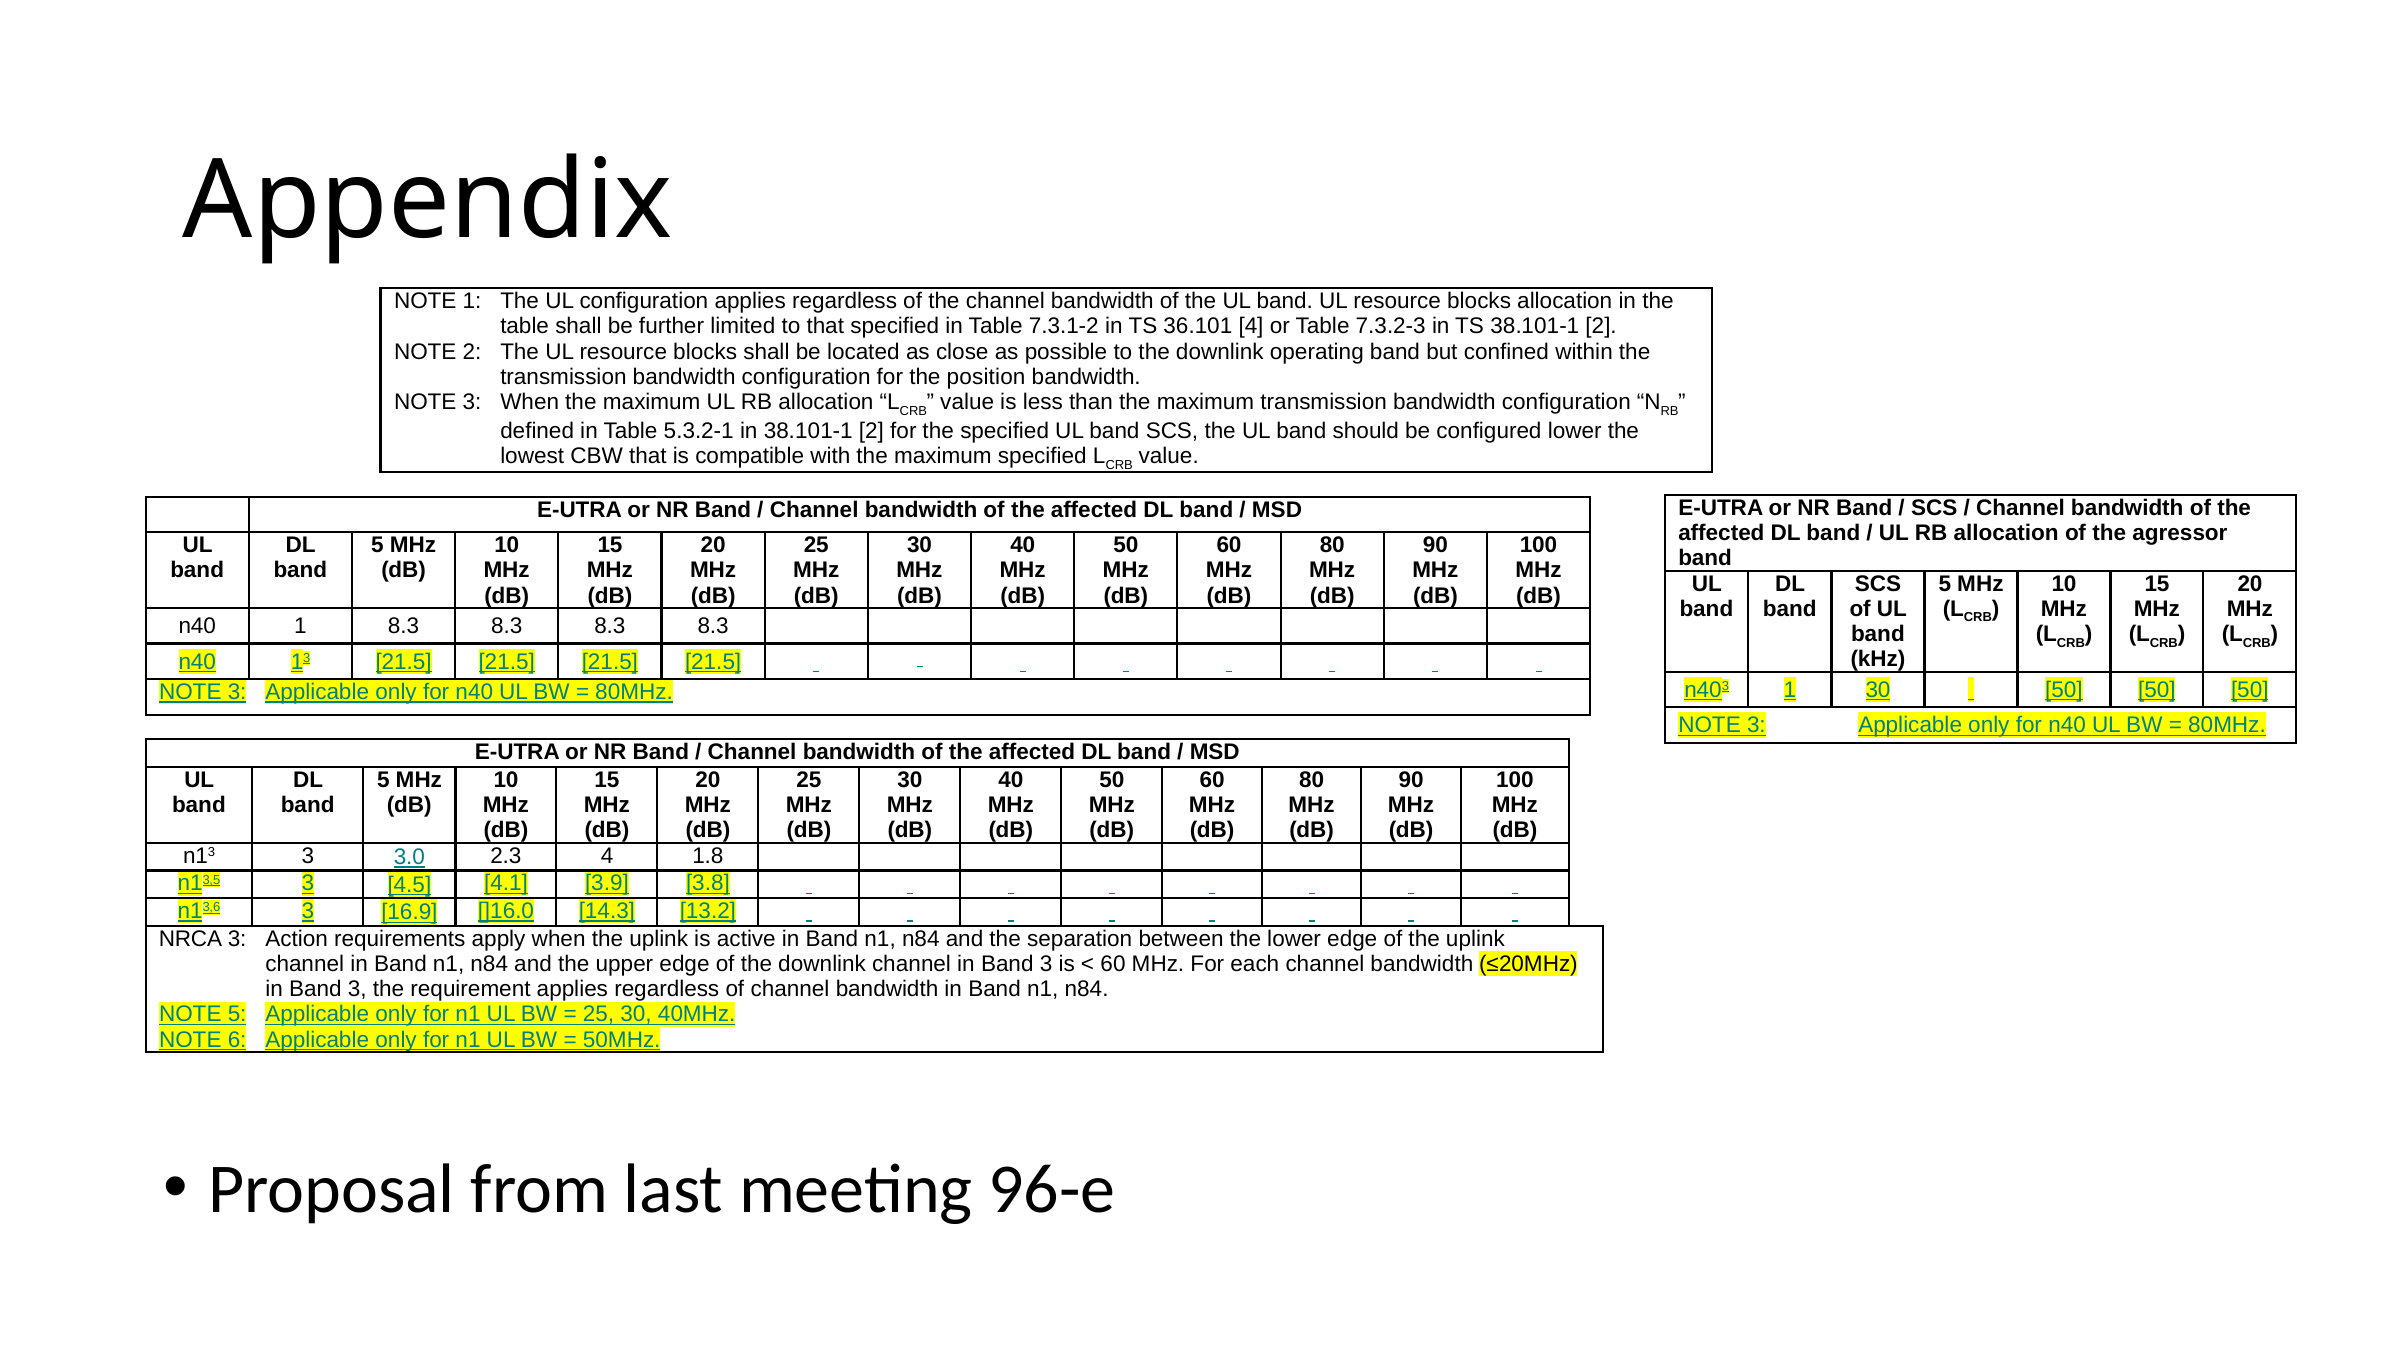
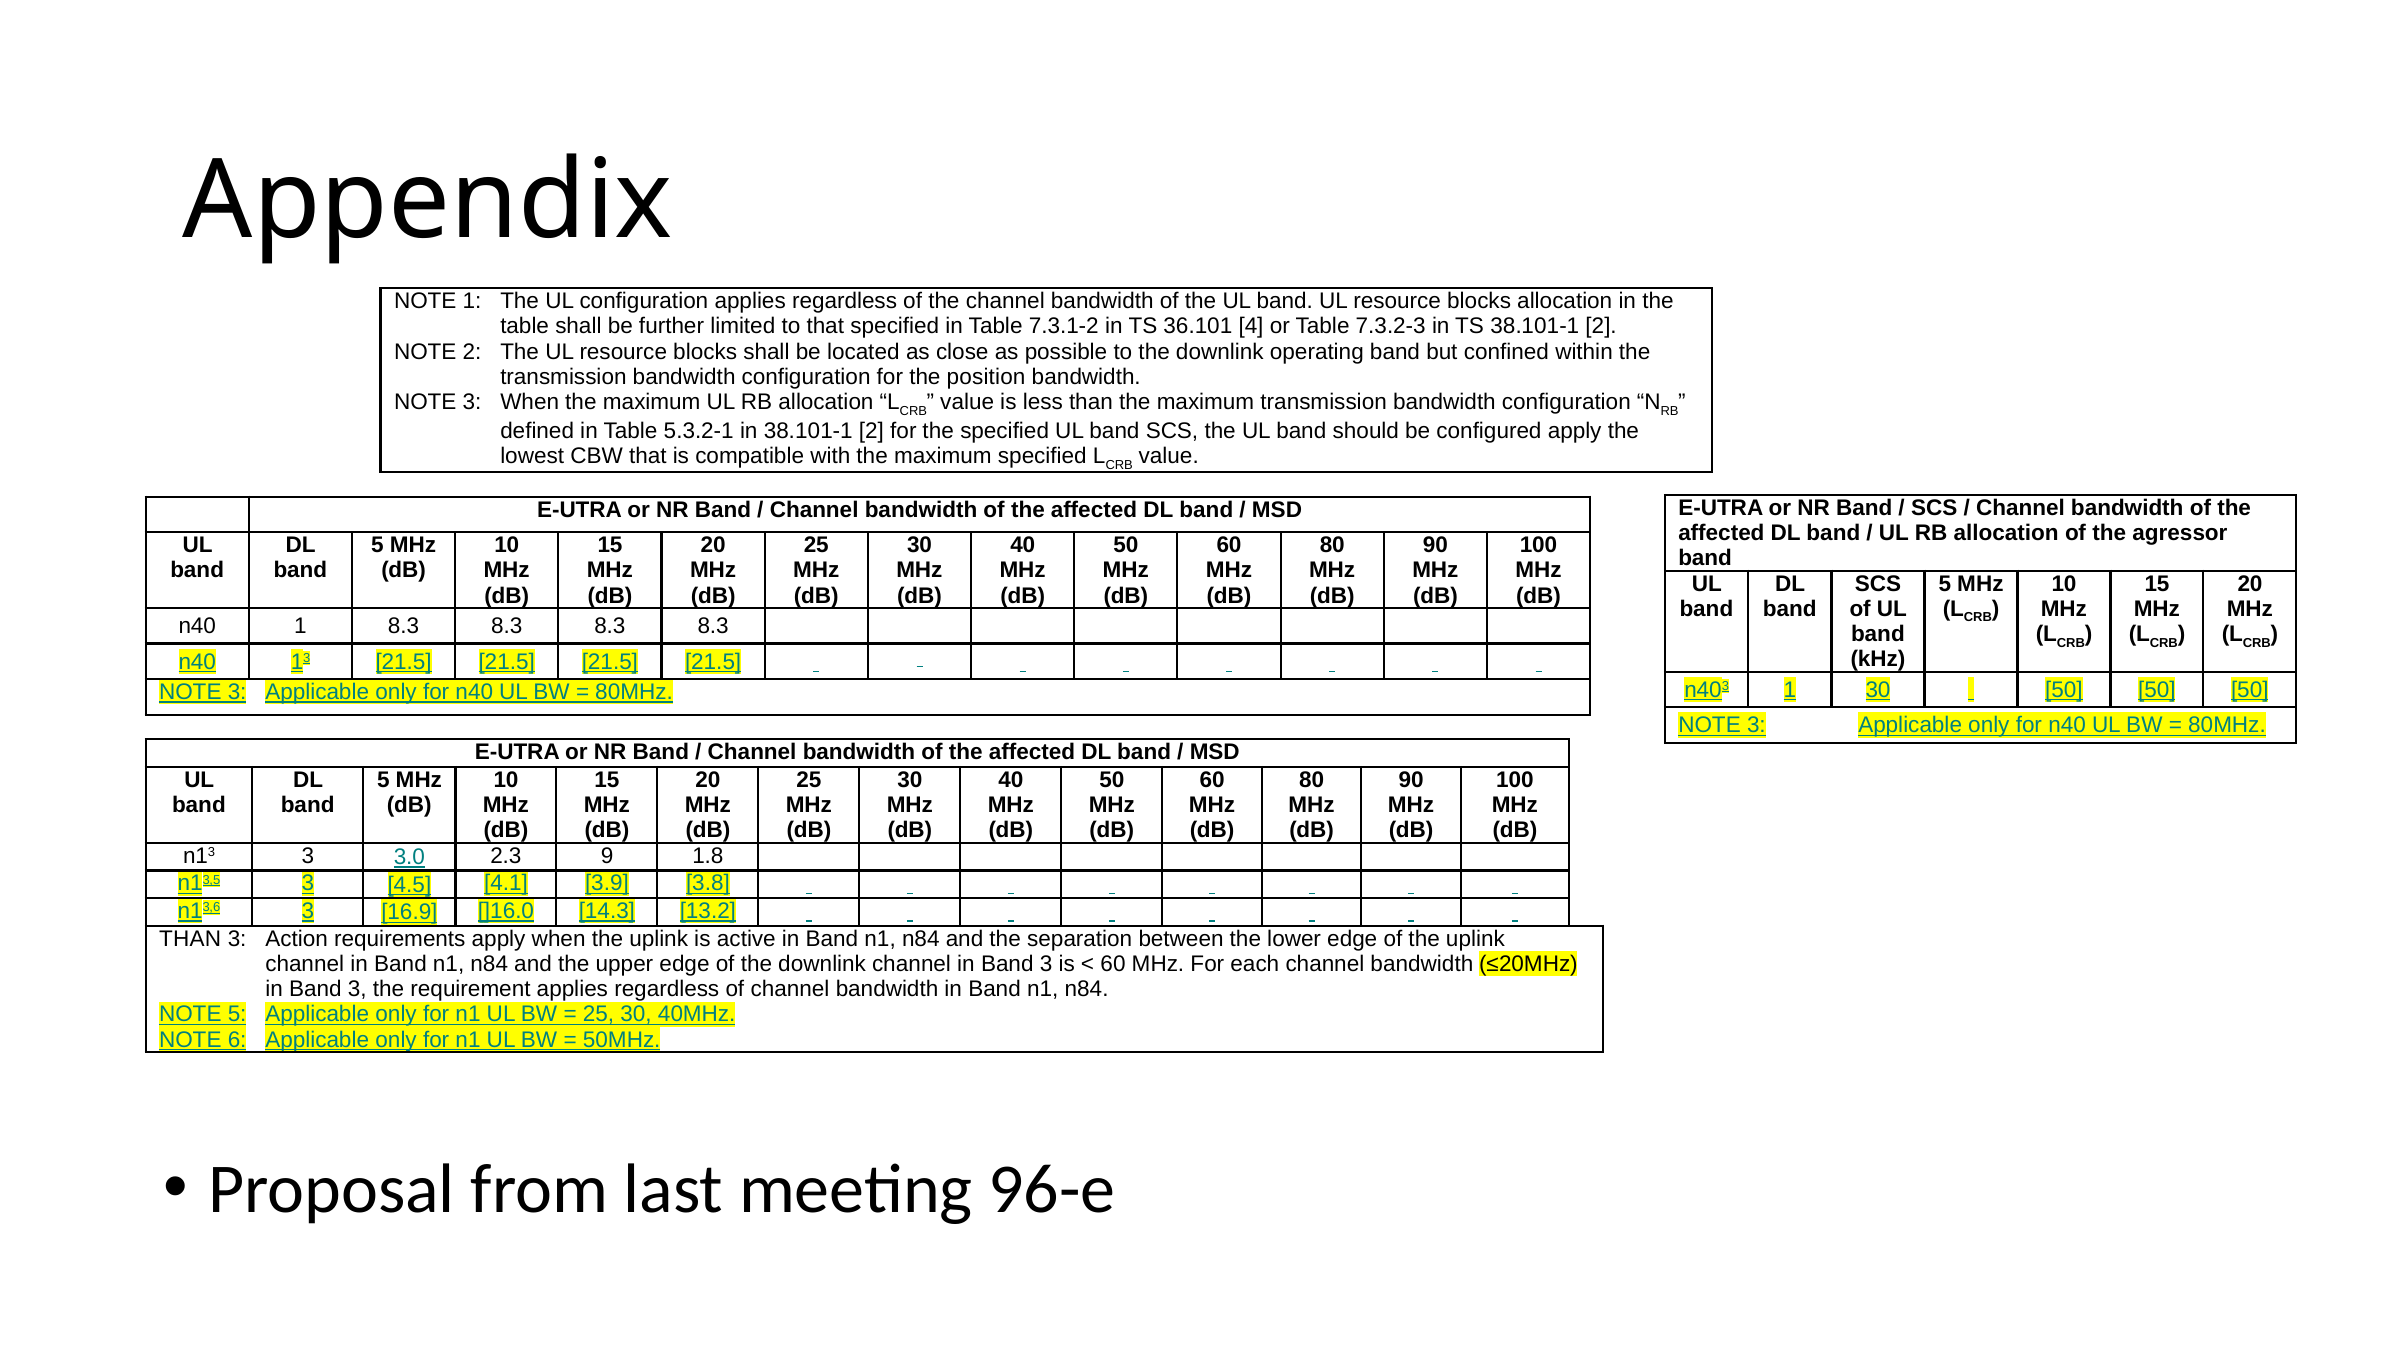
configured lower: lower -> apply (1575, 431)
2.3 4: 4 -> 9 (607, 856)
NRCA: NRCA -> THAN (190, 939)
